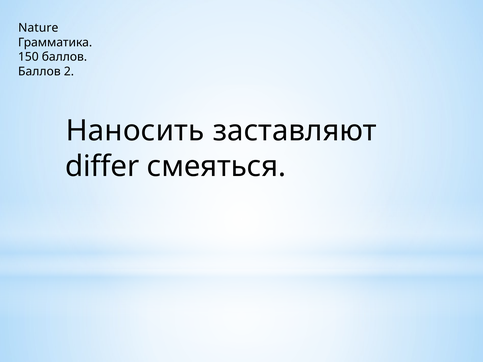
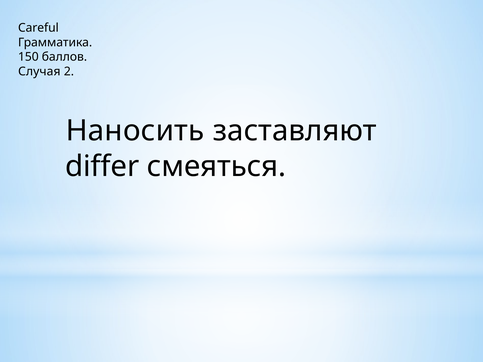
Nature: Nature -> Careful (38, 28)
Баллов: Баллов -> Случая (39, 71)
